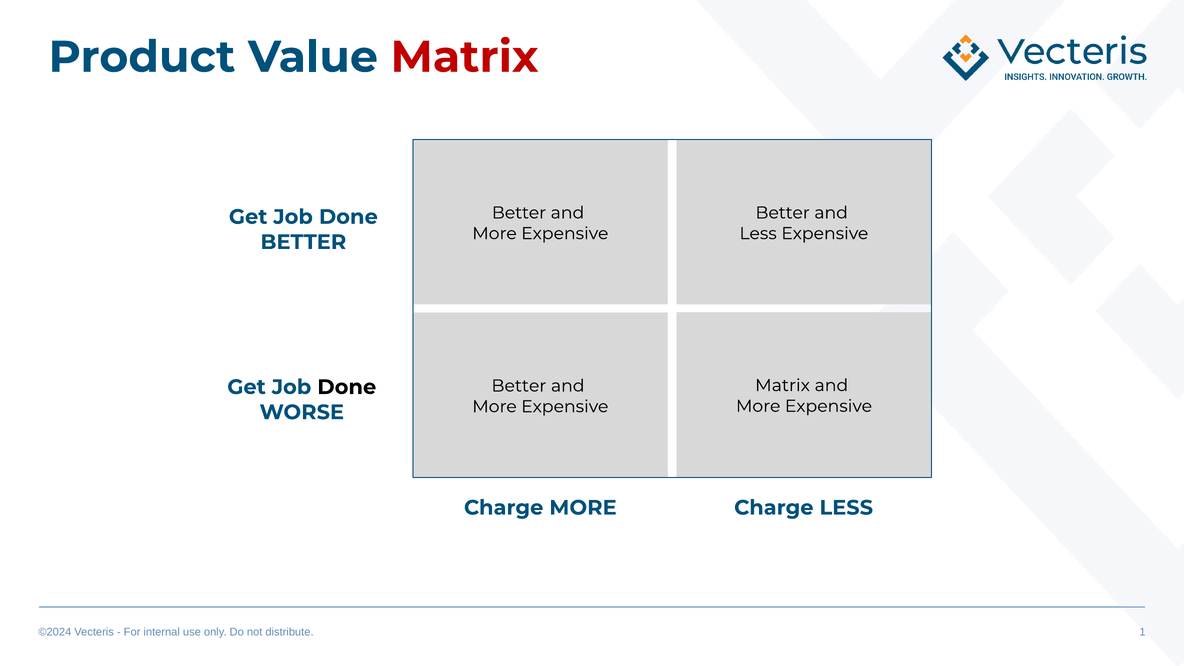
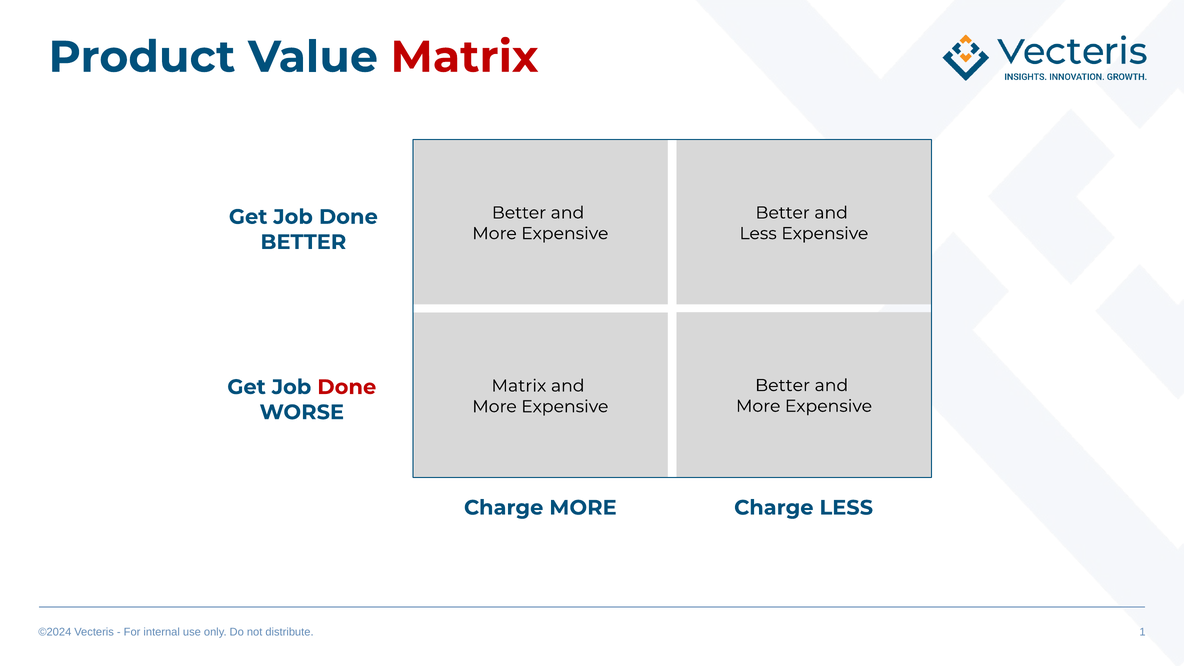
Matrix: Matrix -> Better (783, 385)
Better: Better -> Matrix (519, 386)
Done colour: black -> red (347, 387)
